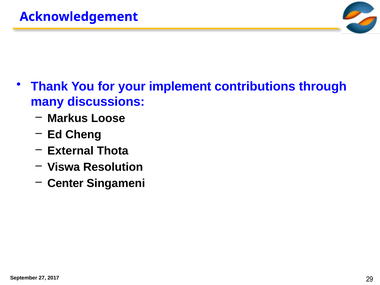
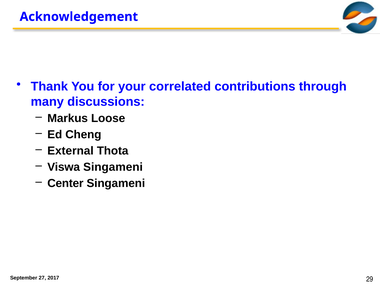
implement: implement -> correlated (180, 86)
Viswa Resolution: Resolution -> Singameni (113, 167)
